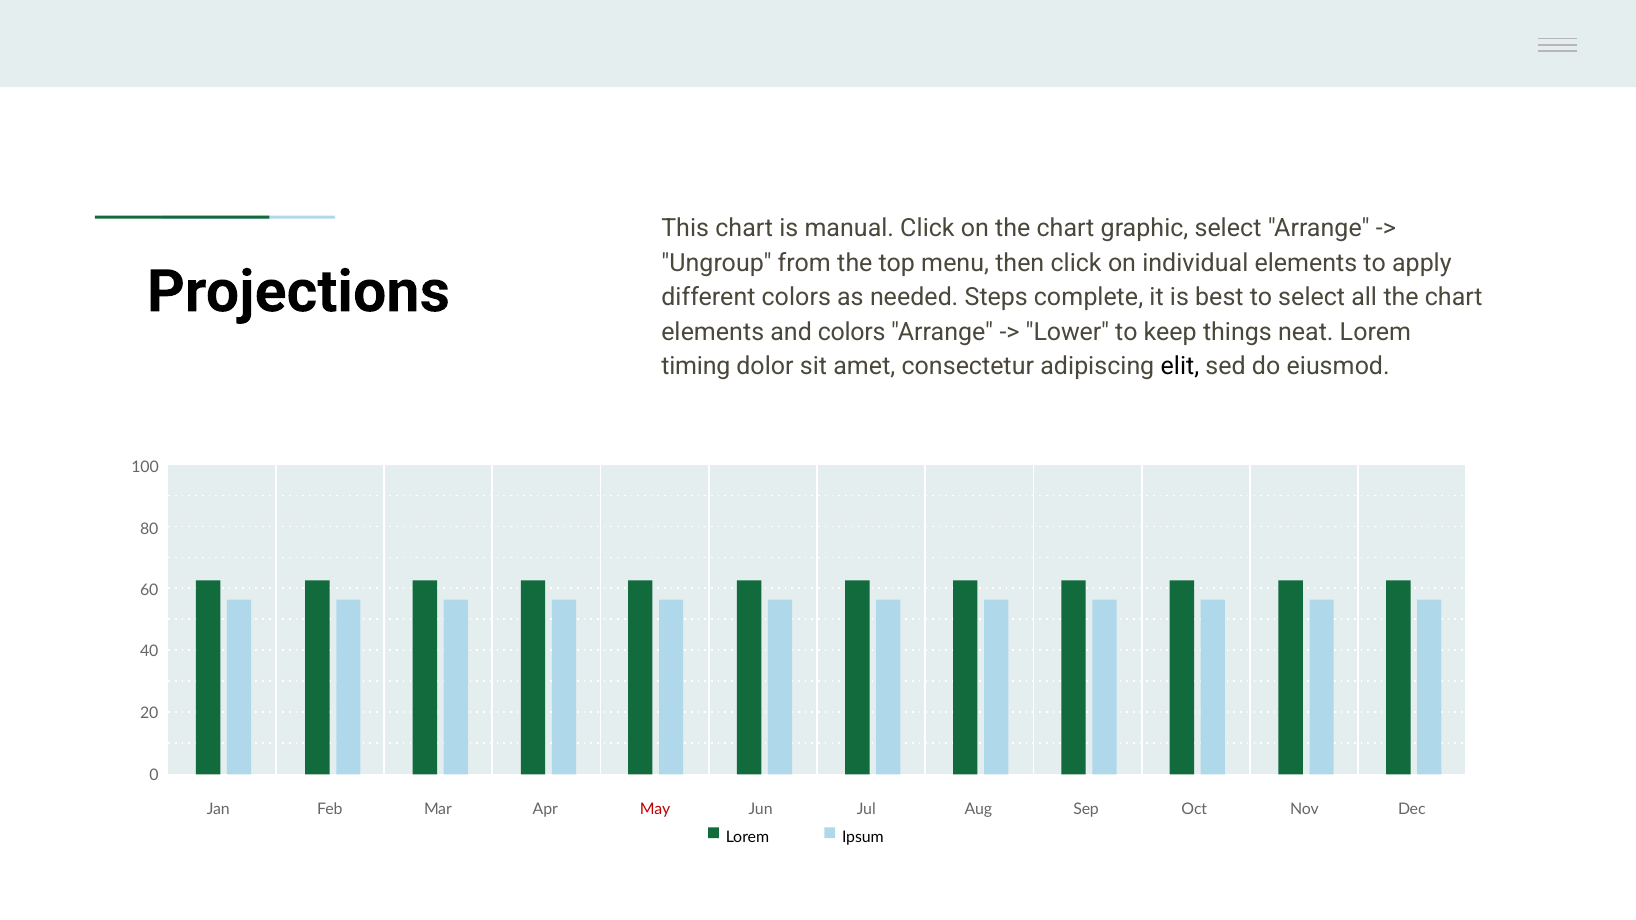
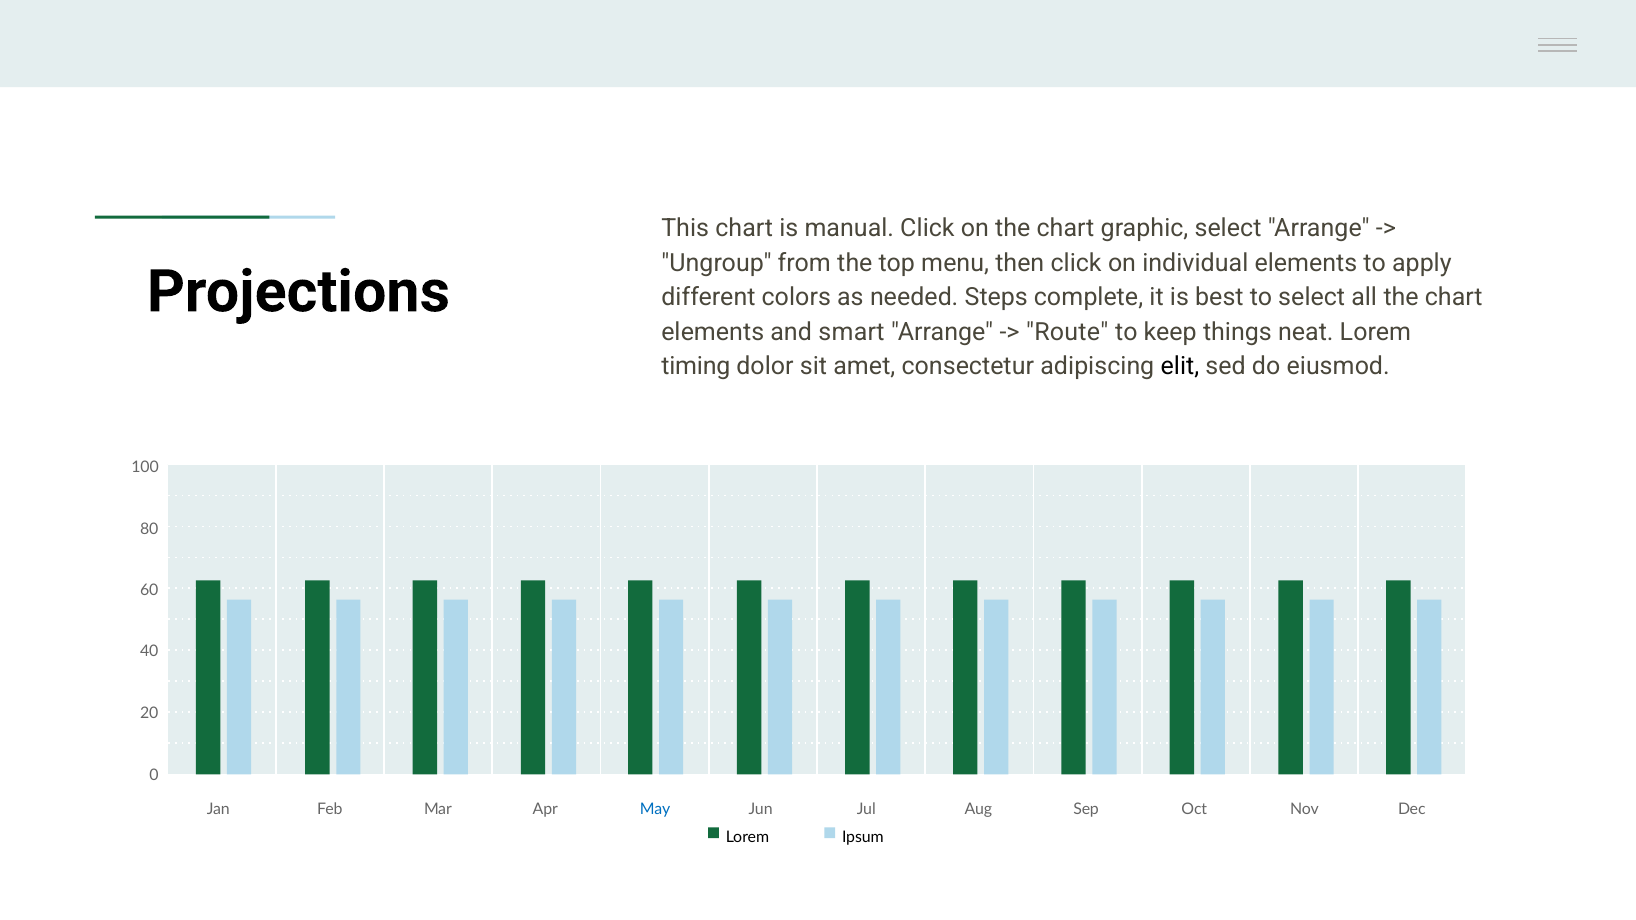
and colors: colors -> smart (851, 332)
Lower: Lower -> Route (1067, 332)
May colour: red -> blue (655, 809)
